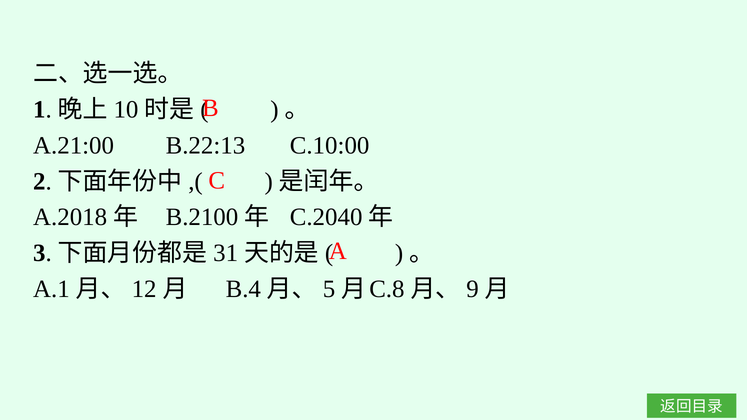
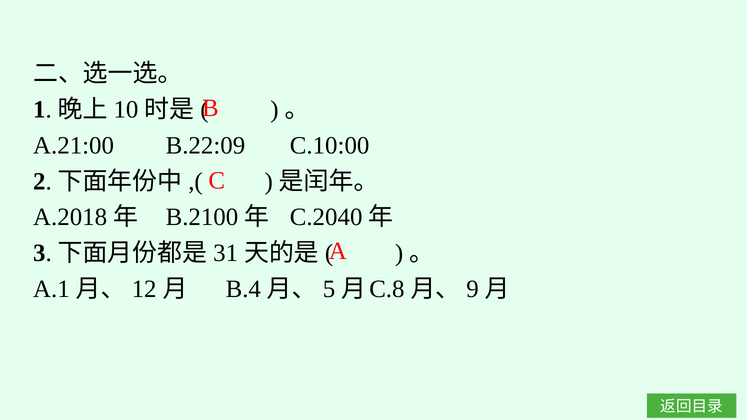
B.22:13: B.22:13 -> B.22:09 (205, 146)
